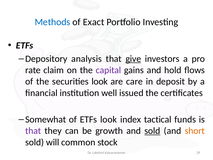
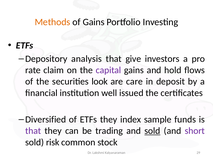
Methods colour: blue -> orange (52, 22)
of Exact: Exact -> Gains (94, 22)
give underline: present -> none (133, 59)
Somewhat: Somewhat -> Diversified (46, 119)
ETFs look: look -> they (109, 119)
tactical: tactical -> sample (158, 119)
growth: growth -> trading (109, 131)
short colour: orange -> purple (195, 131)
will: will -> risk (53, 142)
